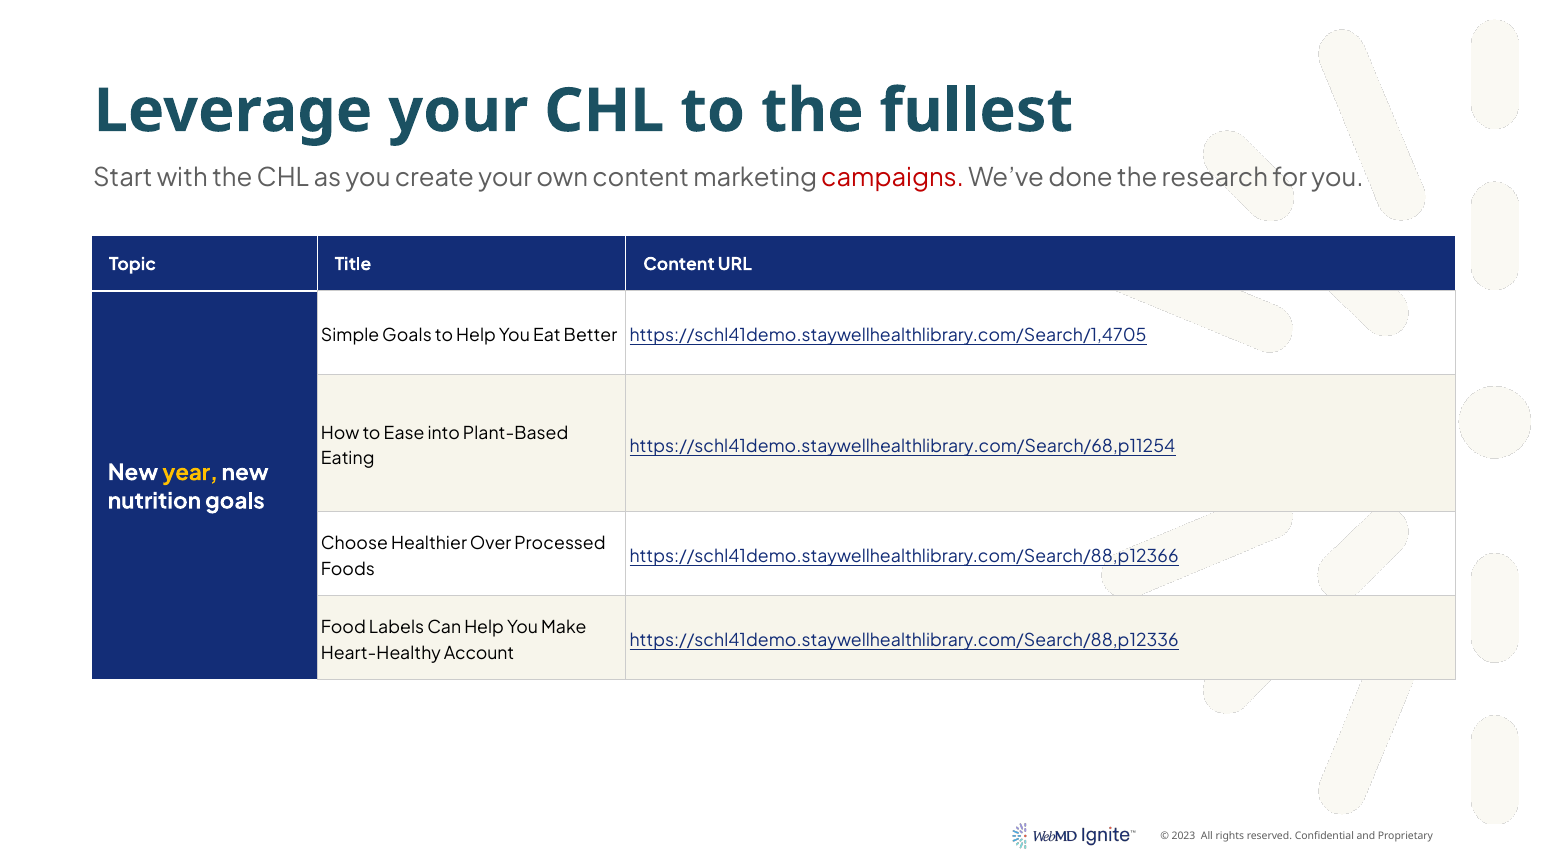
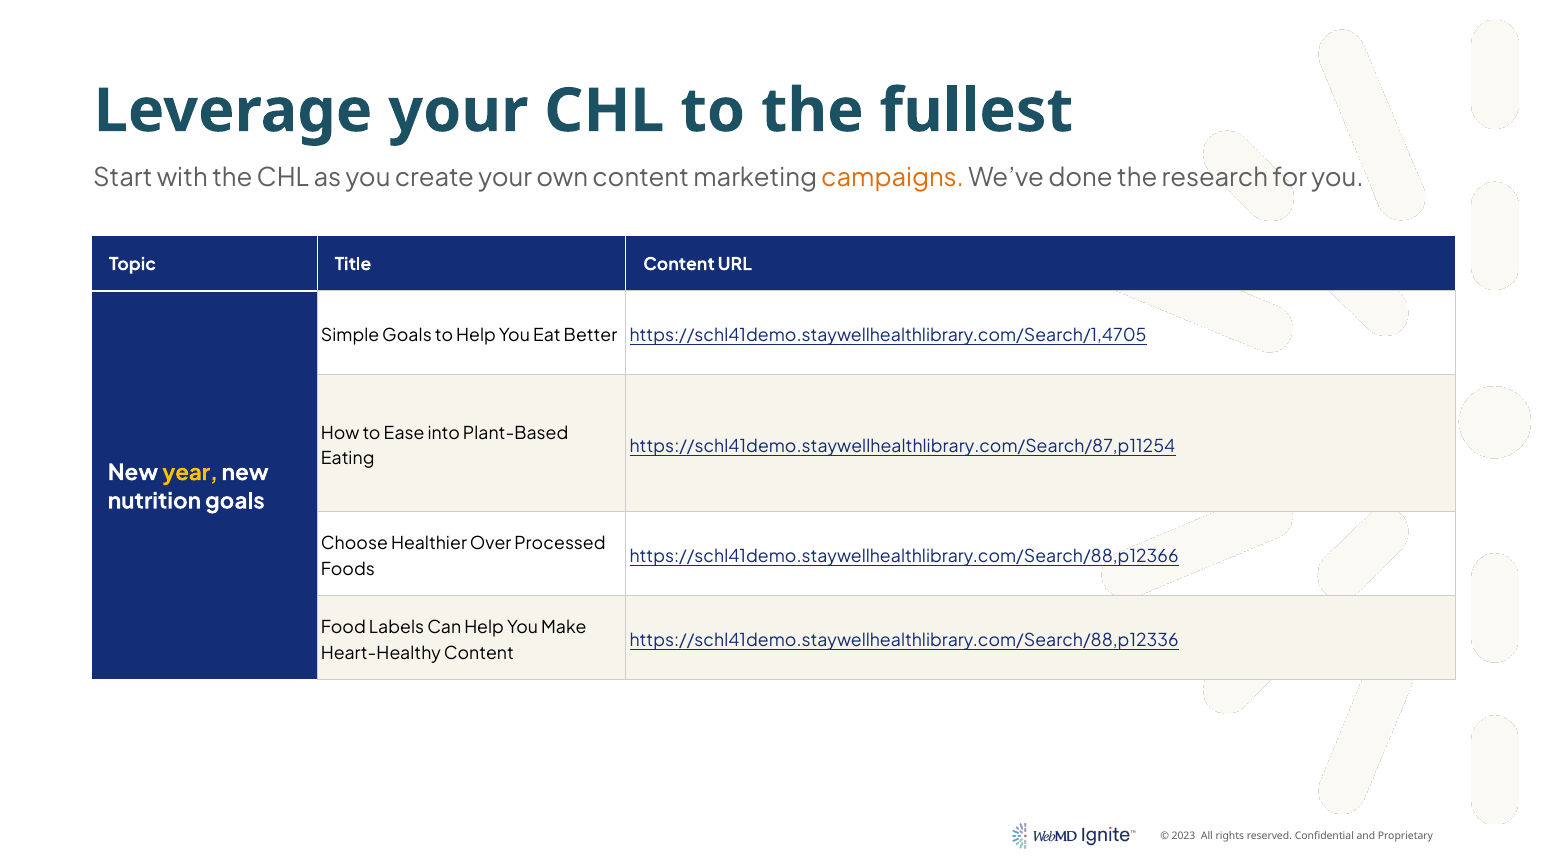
campaigns colour: red -> orange (893, 178)
https://schl41demo.staywellhealthlibrary.com/Search/68,p11254: https://schl41demo.staywellhealthlibrary.com/Search/68,p11254 -> https://schl41demo.staywellhealthlibrary.com/Search/87,p11254 (902, 446)
Heart-Healthy Account: Account -> Content (479, 654)
